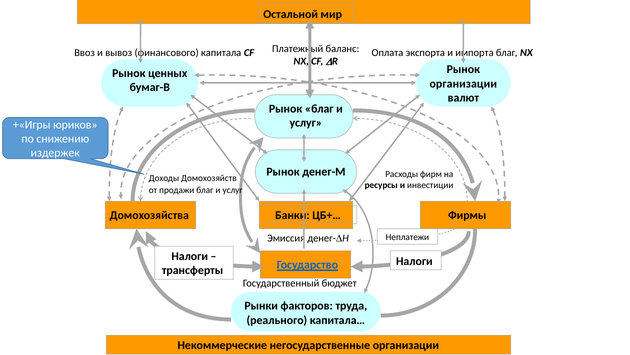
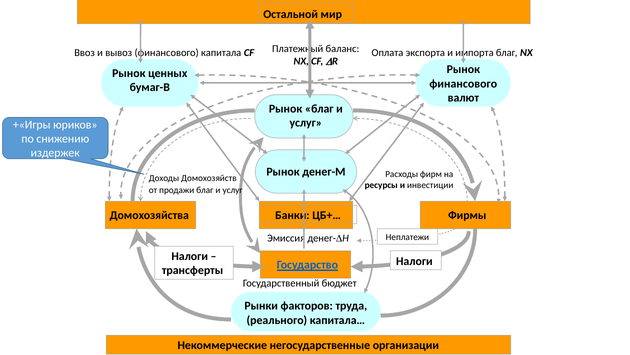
организации: организации -> финансового (463, 83)
